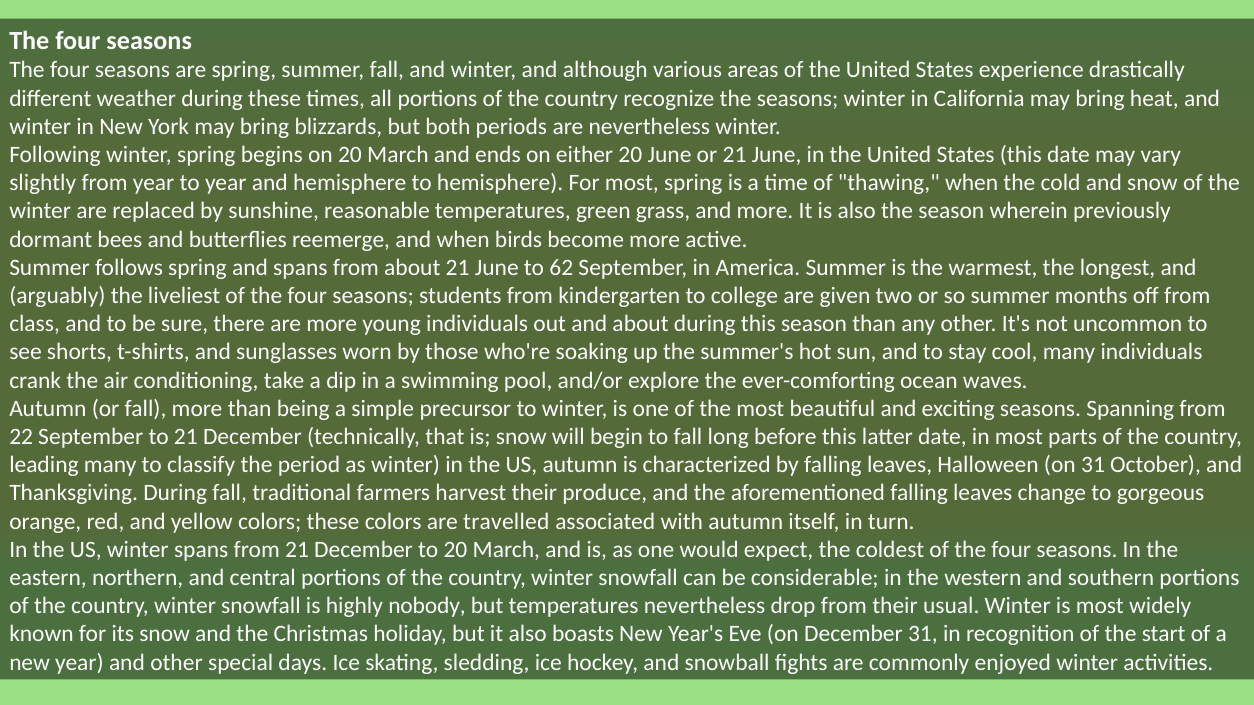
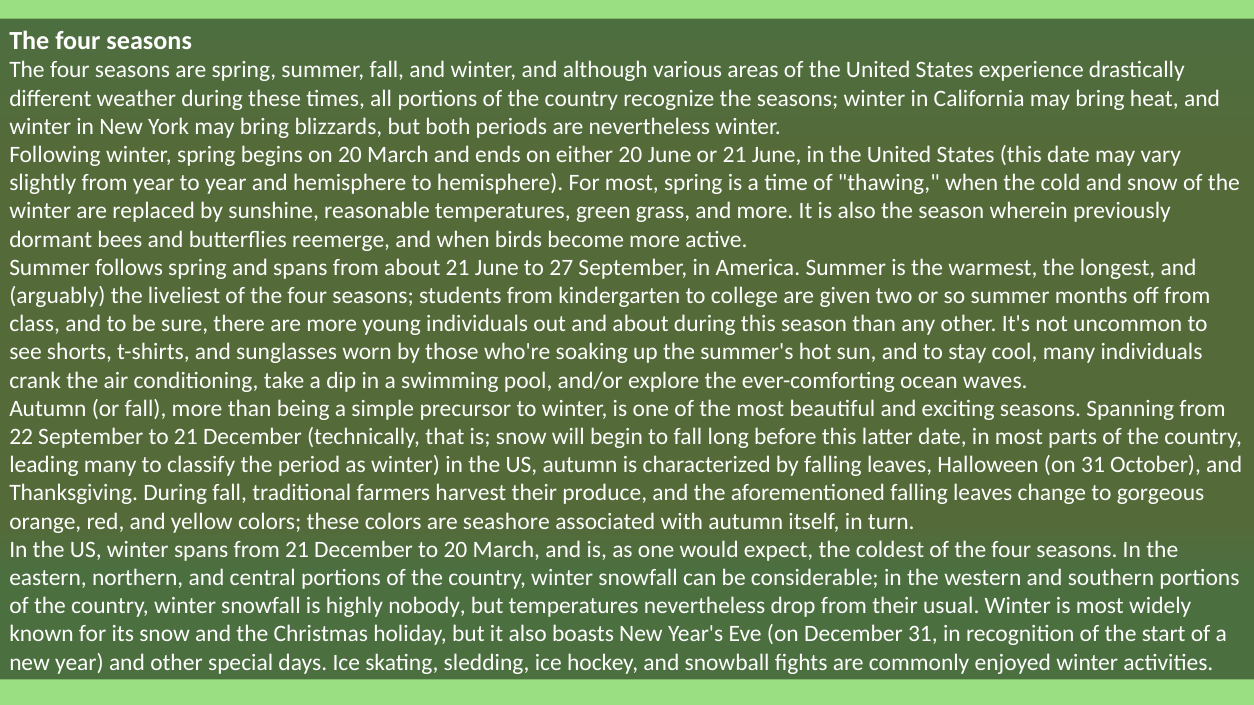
62: 62 -> 27 (561, 268)
travelled: travelled -> seashore (506, 522)
